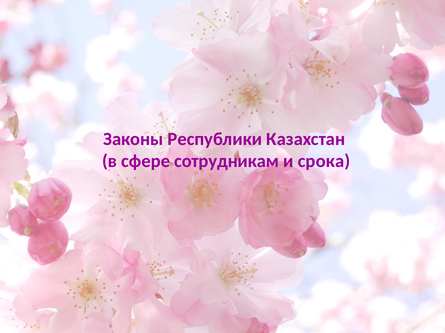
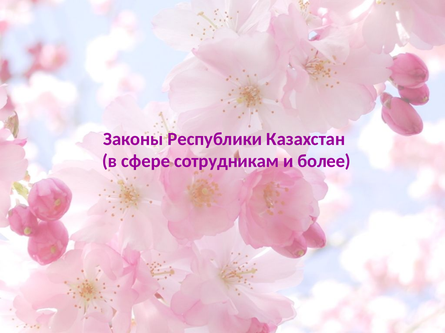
срока: срока -> более (324, 162)
